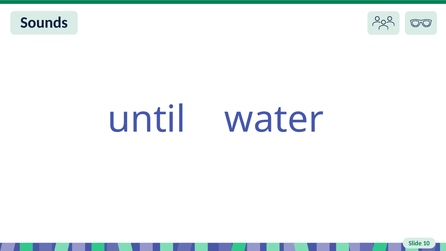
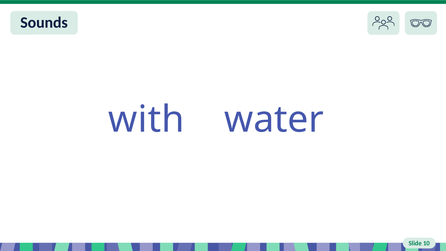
until: until -> with (146, 119)
